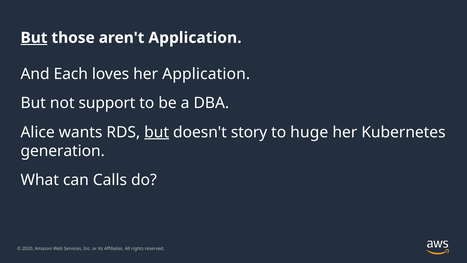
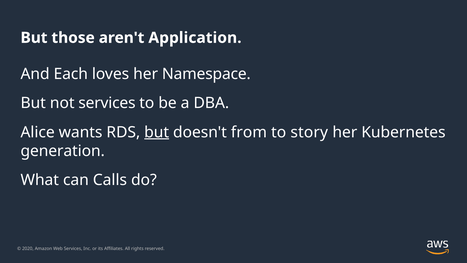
But underline: present -> none (34, 38)
her Application: Application -> Namespace (206, 74)
not support: support -> services (107, 103)
story: story -> from (249, 132)
huge: huge -> story (309, 132)
